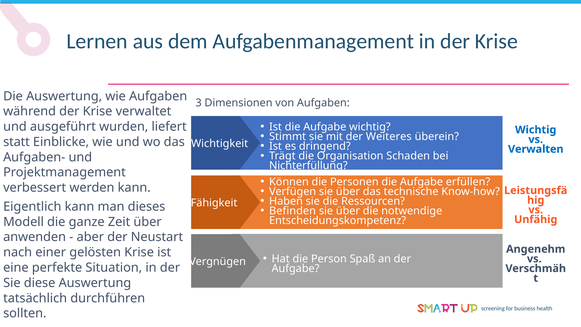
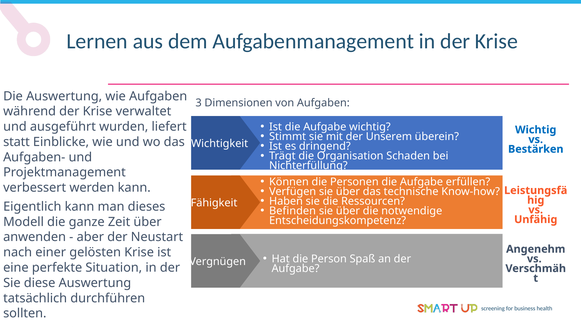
Weiteres: Weiteres -> Unserem (389, 137)
Verwalten: Verwalten -> Bestärken (536, 149)
